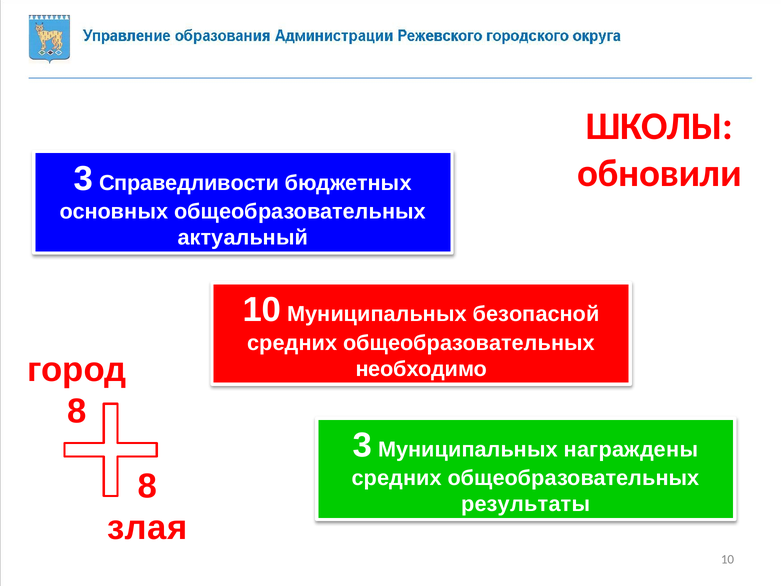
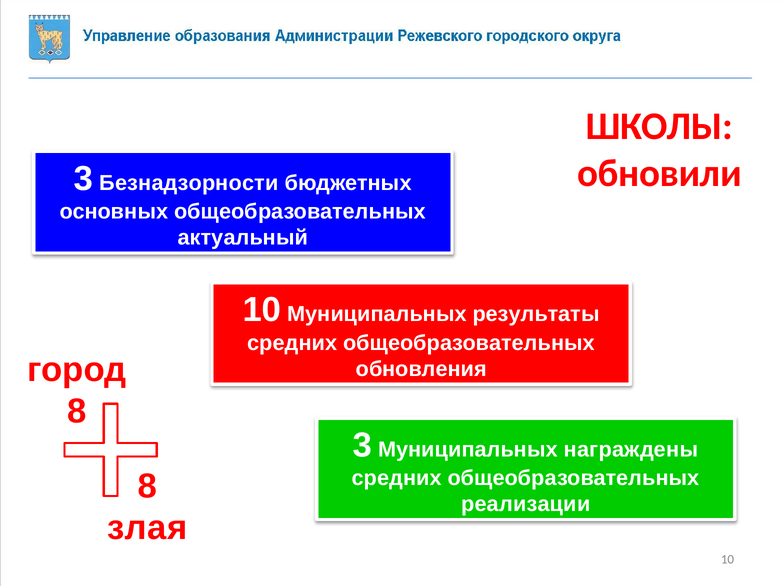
Справедливости: Справедливости -> Безнадзорности (189, 183)
безопасной: безопасной -> результаты (536, 314)
необходимо: необходимо -> обновления (421, 369)
результаты: результаты -> реализации (526, 504)
